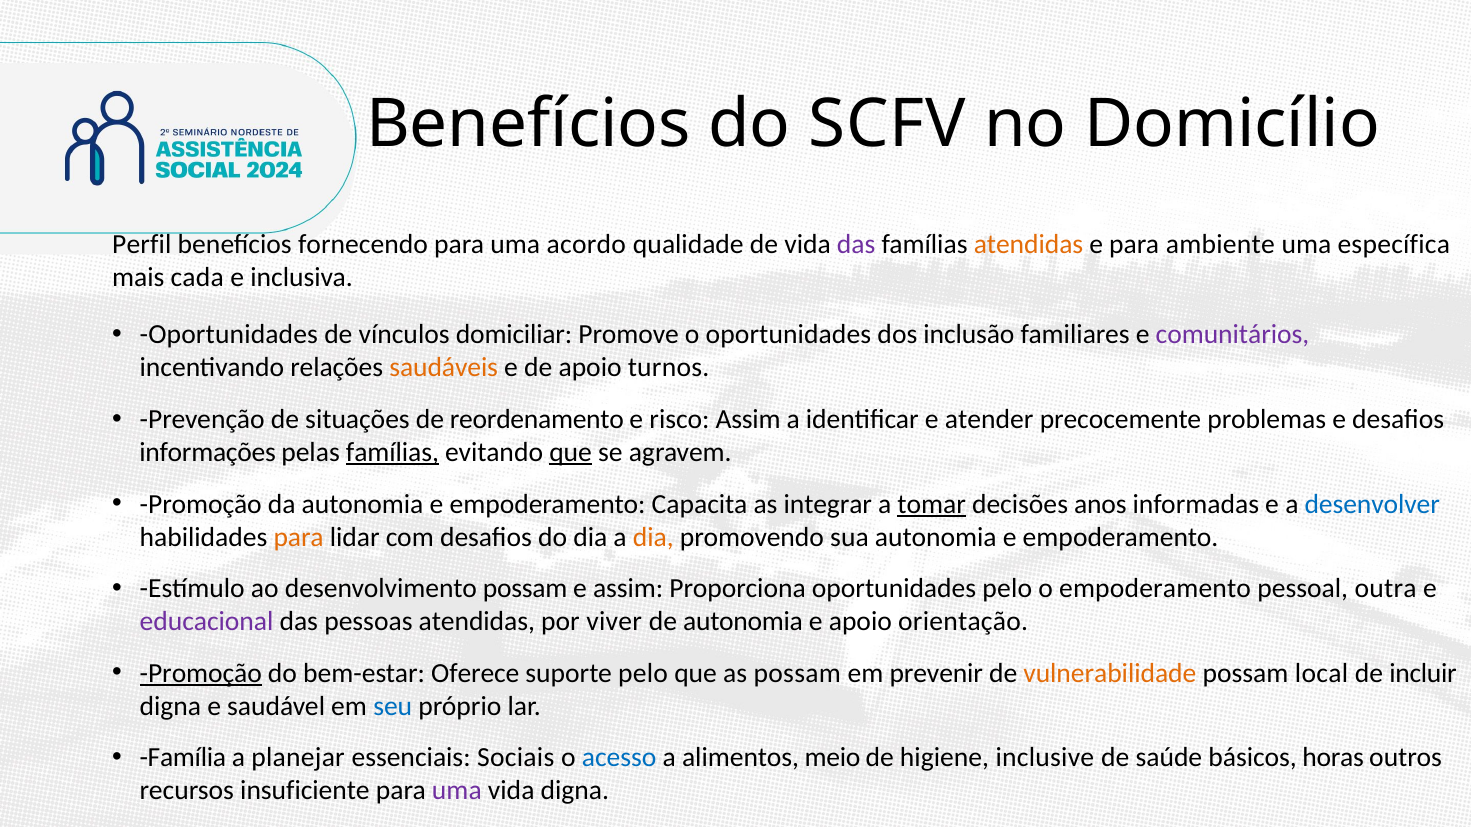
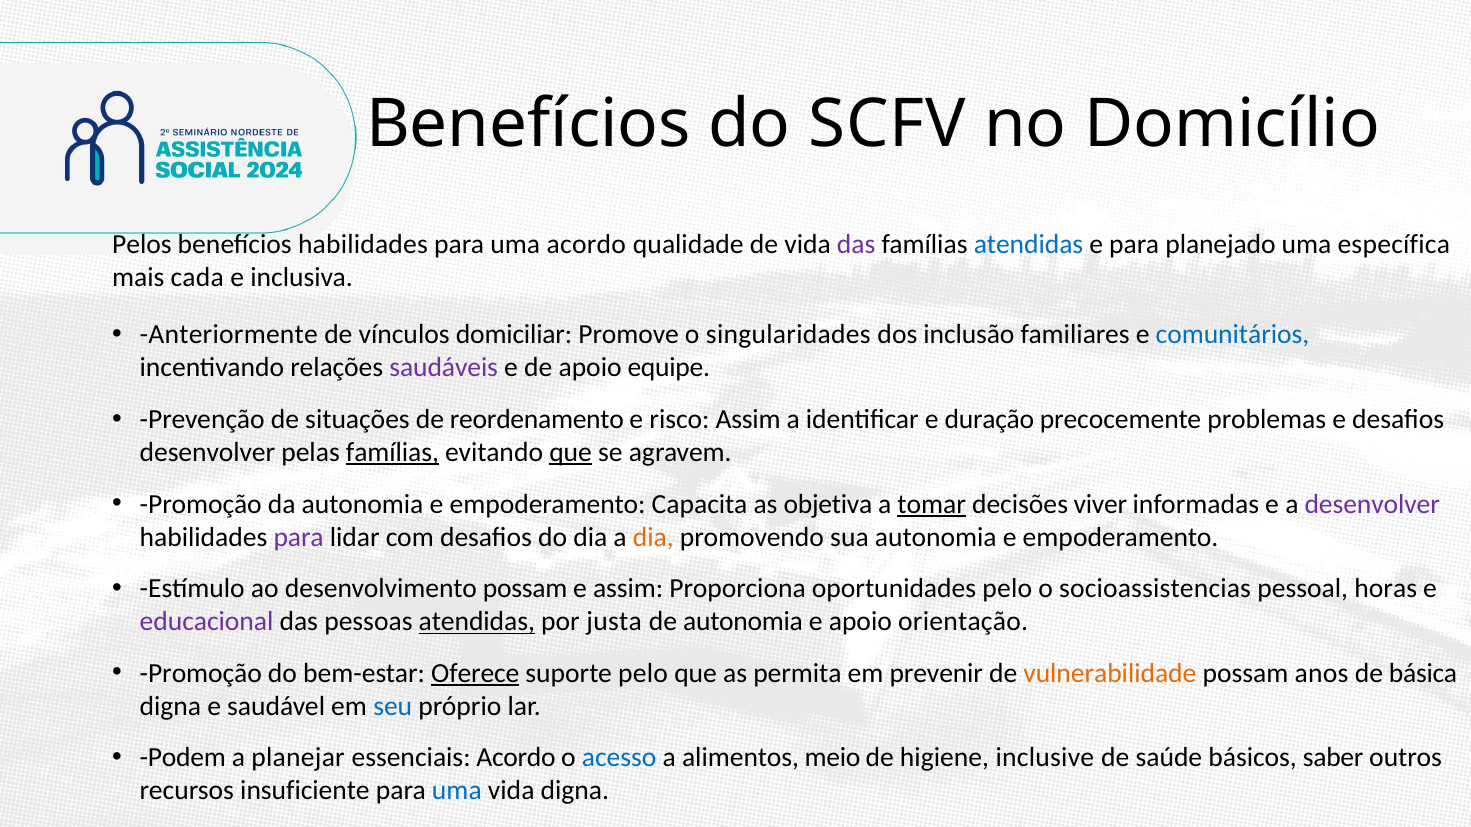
Perfil: Perfil -> Pelos (142, 244)
benefícios fornecendo: fornecendo -> habilidades (363, 244)
atendidas colour: orange -> blue (1028, 244)
ambiente: ambiente -> planejado (1221, 244)
Oportunidades: Oportunidades -> Anteriormente (229, 335)
o oportunidades: oportunidades -> singularidades (788, 335)
comunitários colour: purple -> blue (1232, 335)
saudáveis colour: orange -> purple (444, 368)
turnos: turnos -> equipe (669, 368)
atender: atender -> duração (989, 420)
informações: informações -> desenvolver (207, 453)
integrar: integrar -> objetiva (828, 504)
anos: anos -> viver (1100, 504)
desenvolver colour: blue -> purple (1372, 504)
para colour: orange -> purple (299, 537)
o empoderamento: empoderamento -> socioassistencias (1155, 589)
outra: outra -> horas (1386, 589)
atendidas underline: none -> present (477, 622)
viver: viver -> justa (614, 622)
Promoção underline: present -> none (201, 673)
Oferece underline: none -> present (475, 673)
as possam: possam -> permita (797, 673)
local: local -> anos (1322, 673)
incluir: incluir -> básica (1423, 673)
Família: Família -> Podem (183, 758)
essenciais Sociais: Sociais -> Acordo (516, 758)
horas: horas -> saber (1333, 758)
uma colour: purple -> blue (457, 791)
